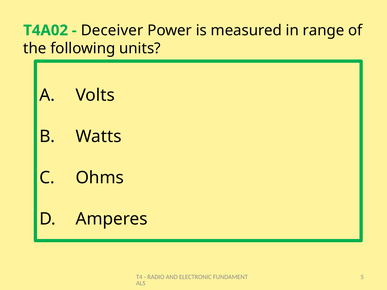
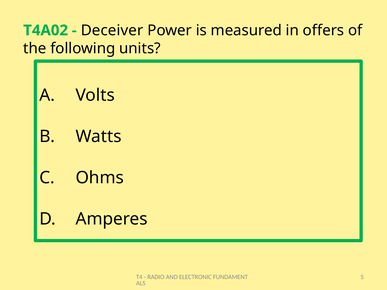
range: range -> offers (323, 30)
